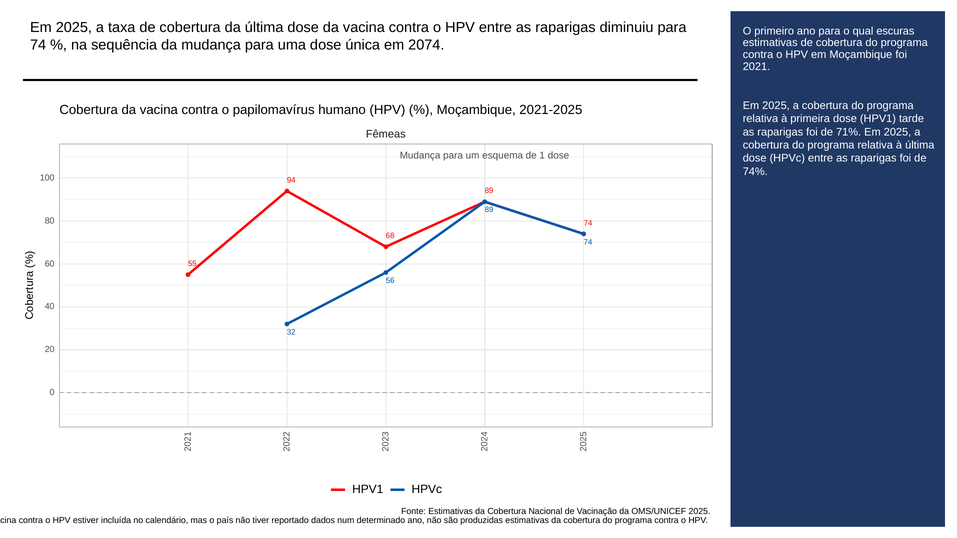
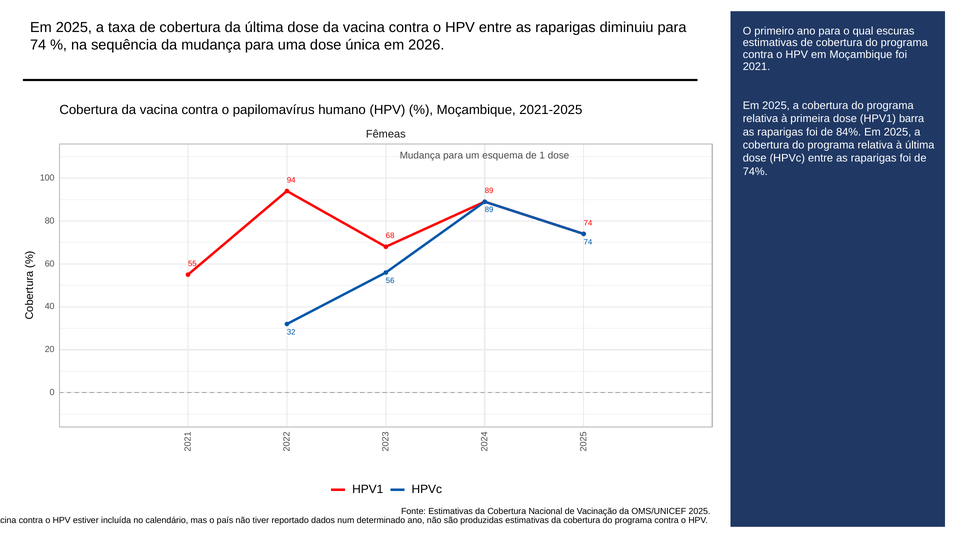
2074: 2074 -> 2026 (426, 45)
tarde: tarde -> barra (912, 119)
71%: 71% -> 84% (849, 132)
